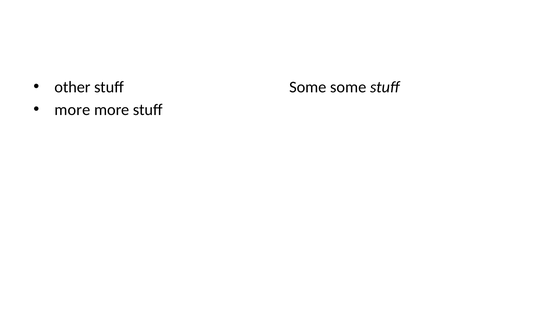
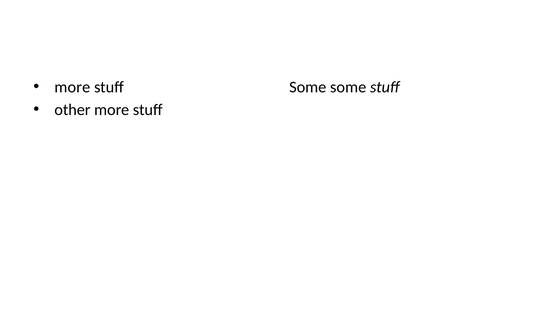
other: other -> more (72, 87)
more: more -> other (72, 110)
